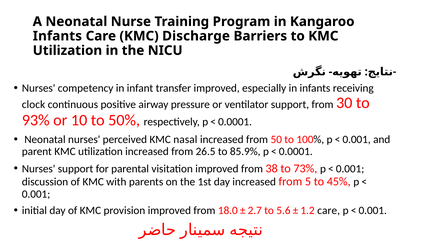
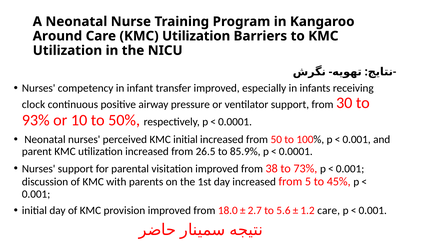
Infants: Infants -> Around (57, 36)
Care KMC Discharge: Discharge -> Utilization (196, 36)
KMC nasal: nasal -> initial (185, 140)
